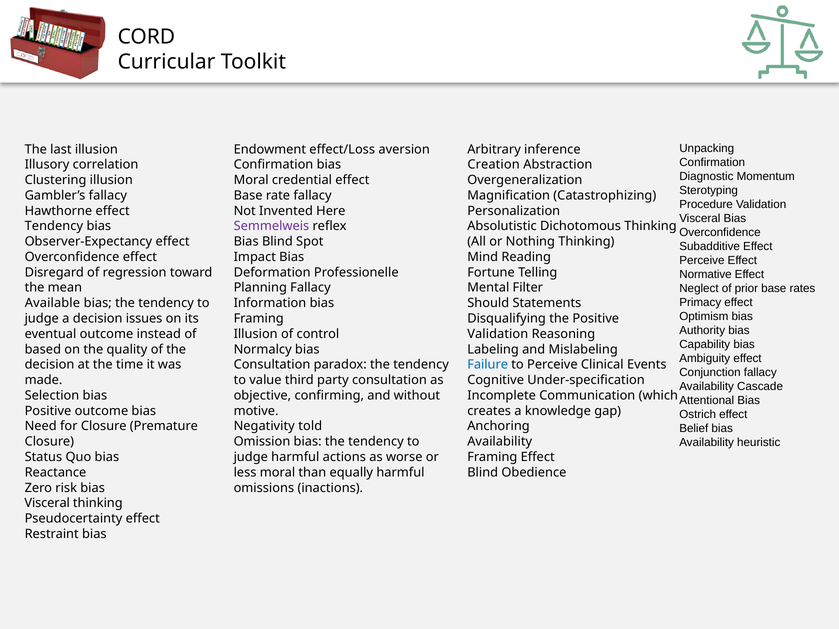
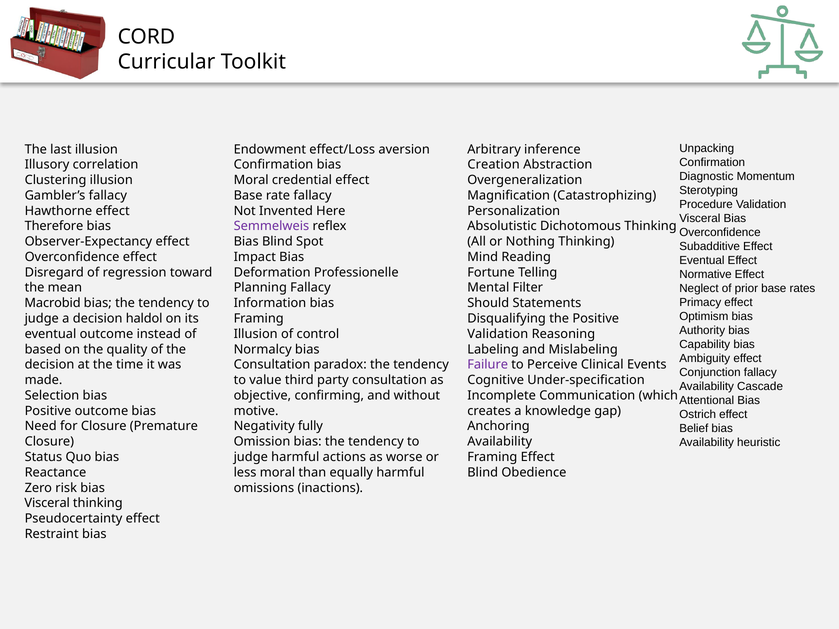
Tendency: Tendency -> Therefore (54, 226)
Perceive: Perceive -> Eventual (702, 261)
Available: Available -> Macrobid (53, 303)
issues: issues -> haldol (144, 319)
Failure colour: blue -> purple (488, 365)
told: told -> fully (310, 426)
